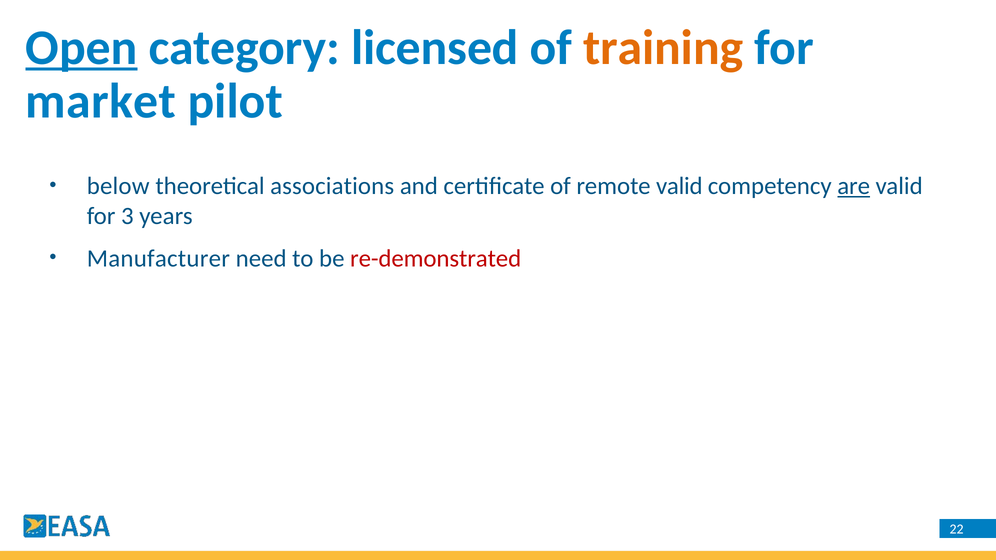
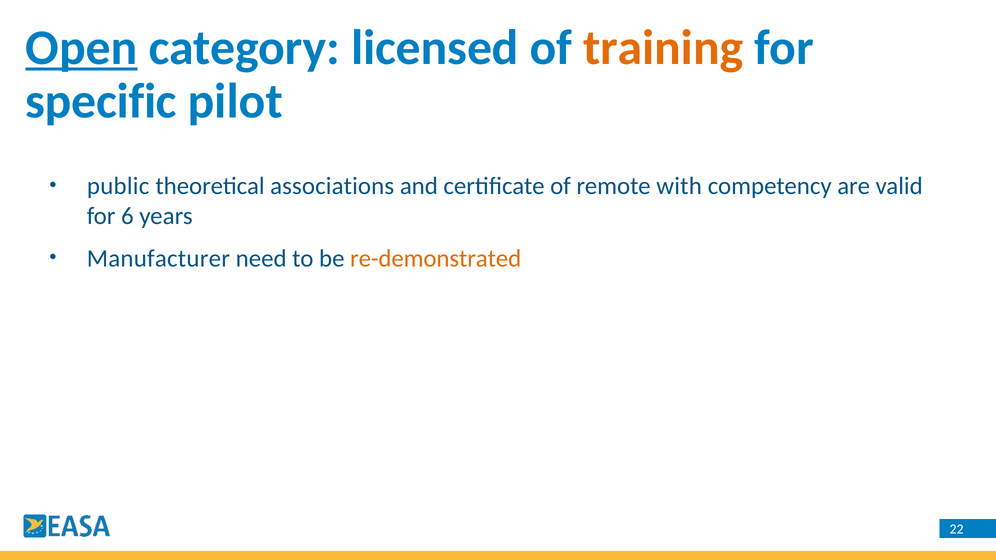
market: market -> specific (101, 102)
below: below -> public (118, 186)
remote valid: valid -> with (679, 186)
are underline: present -> none (854, 186)
3: 3 -> 6 (127, 216)
re-demonstrated colour: red -> orange (436, 258)
